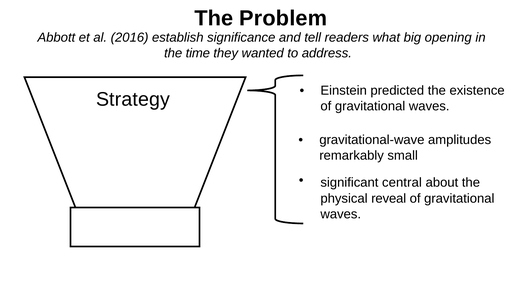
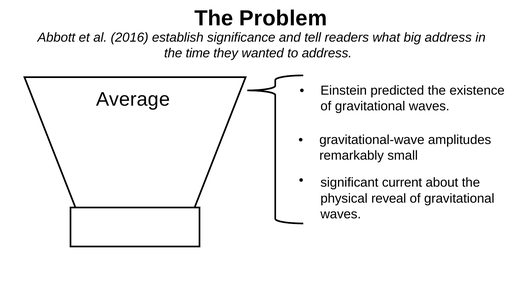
big opening: opening -> address (448, 37)
Strategy: Strategy -> Average (133, 99)
central: central -> current (402, 182)
